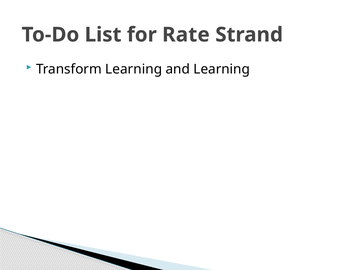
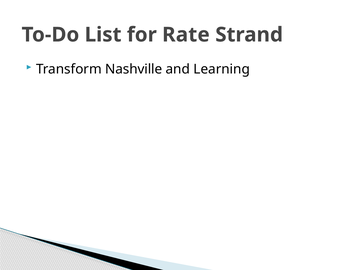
Transform Learning: Learning -> Nashville (134, 69)
